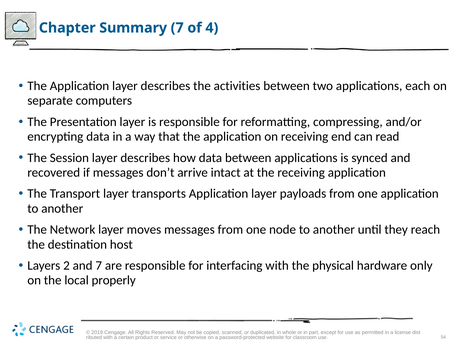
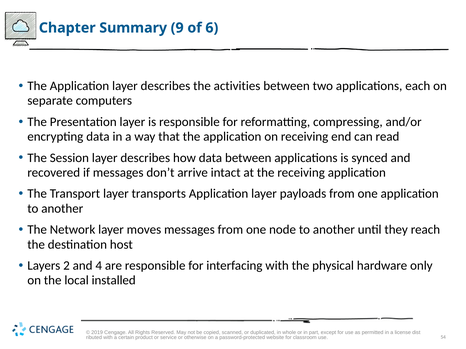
Summary 7: 7 -> 9 (177, 28)
4: 4 -> 6 (212, 28)
and 7: 7 -> 4 (99, 266)
properly: properly -> installed (114, 281)
